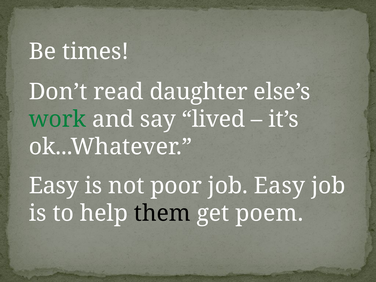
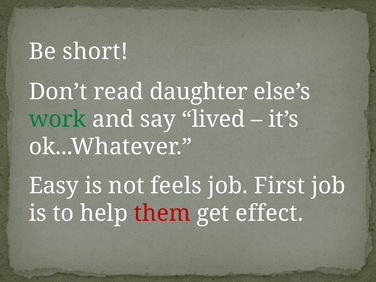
times: times -> short (95, 52)
poor: poor -> feels (176, 186)
job Easy: Easy -> First (279, 186)
them colour: black -> red (162, 213)
poem: poem -> effect (269, 213)
